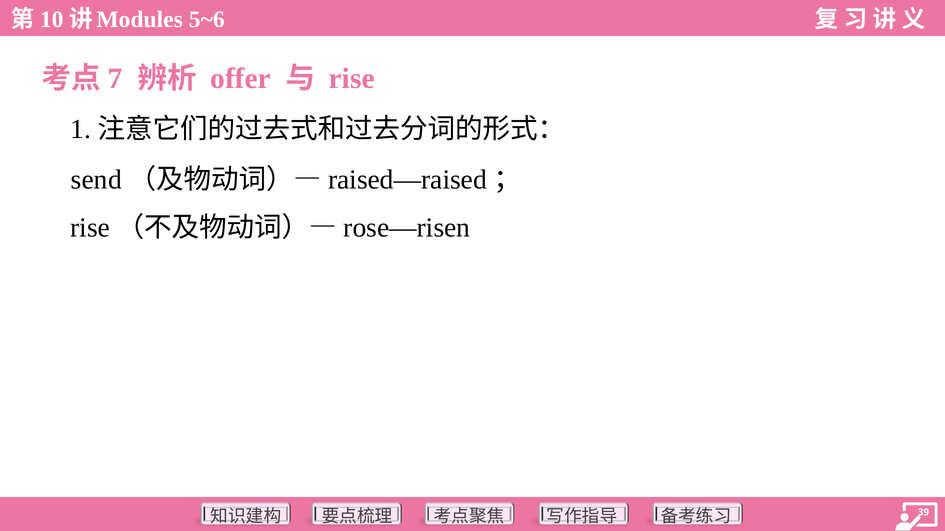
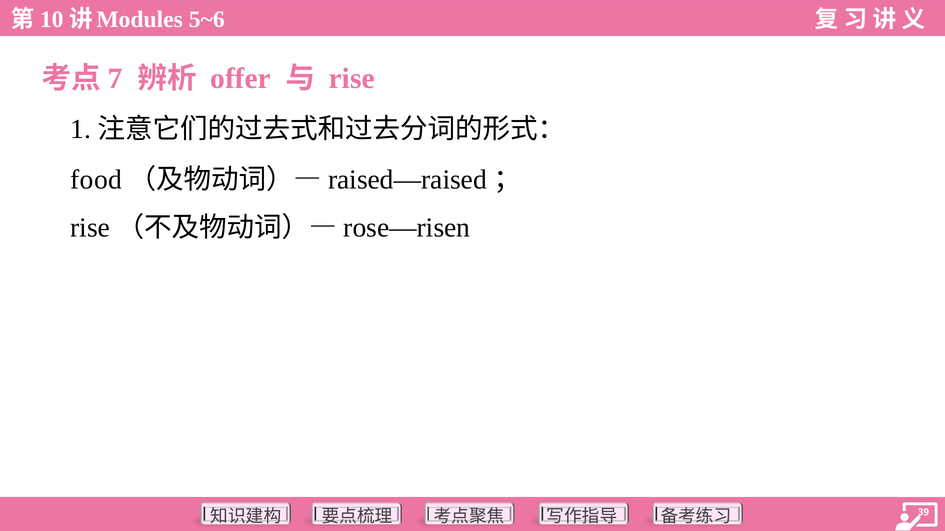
send: send -> food (96, 180)
